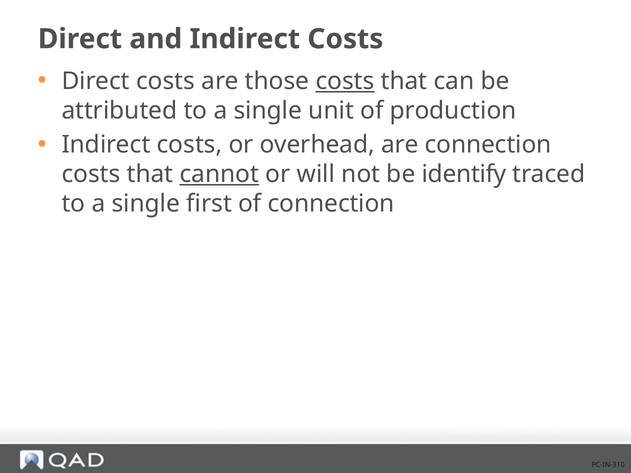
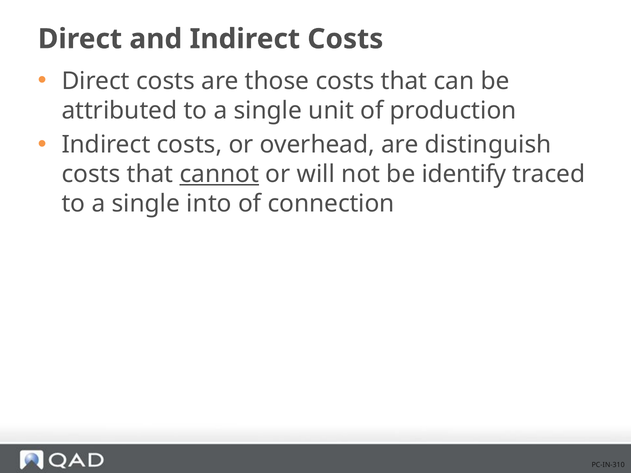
costs underline: present -> none (345, 81)
are connection: connection -> distinguish (488, 145)
first: first -> into (209, 204)
